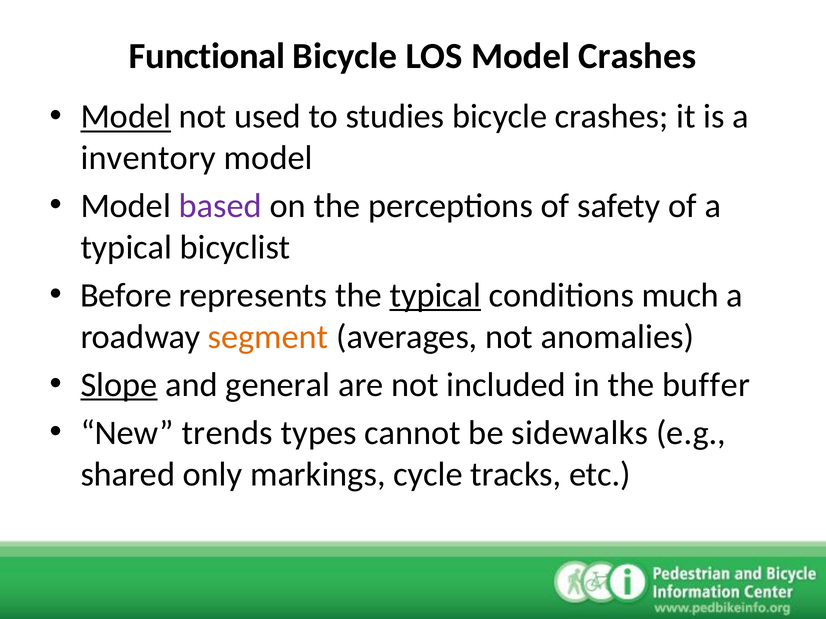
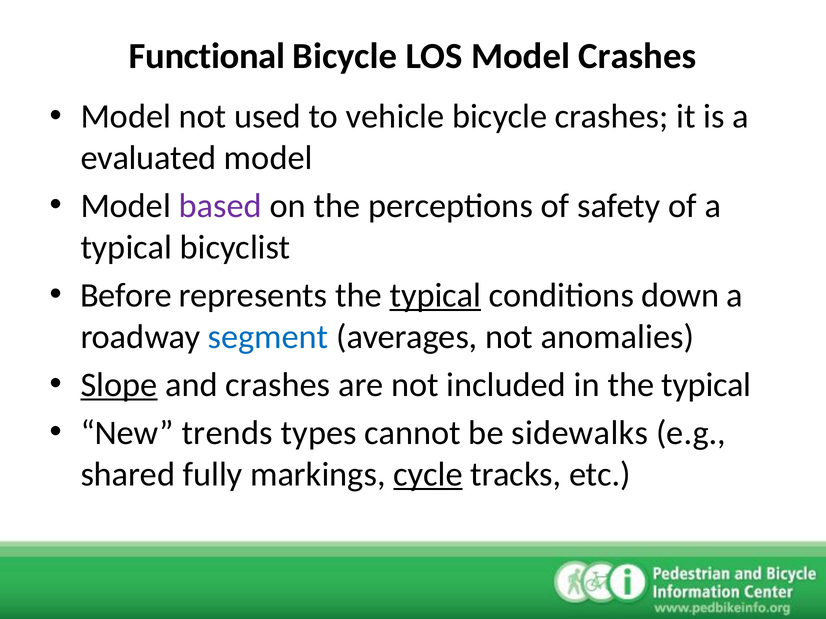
Model underline: present -> none (126, 117)
studies: studies -> vehicle (395, 117)
inventory: inventory -> evaluated (148, 158)
much: much -> down (680, 296)
segment colour: orange -> blue (268, 337)
and general: general -> crashes (278, 385)
in the buffer: buffer -> typical (706, 385)
only: only -> fully (213, 475)
cycle underline: none -> present (428, 475)
